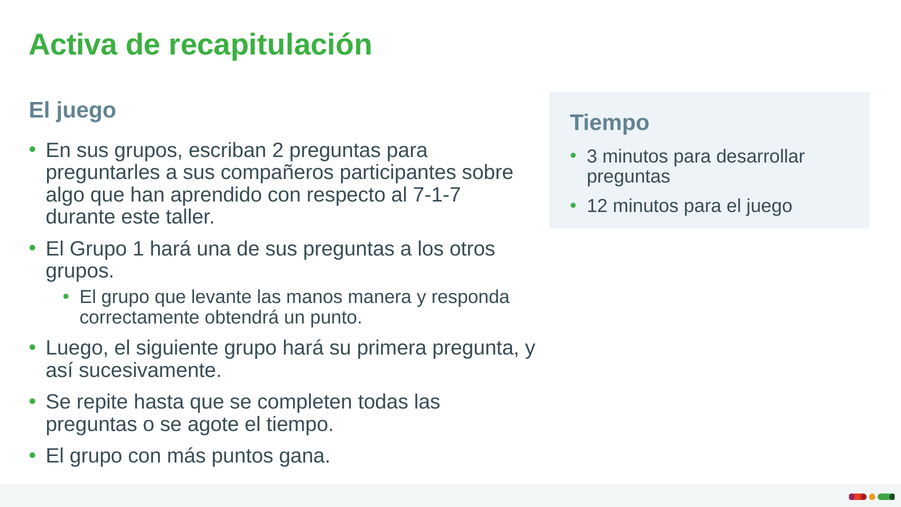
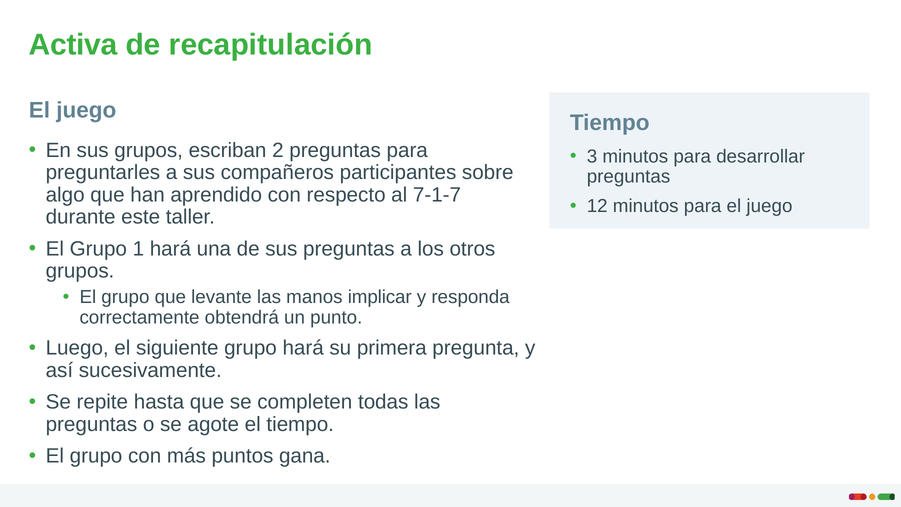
manera: manera -> implicar (380, 297)
